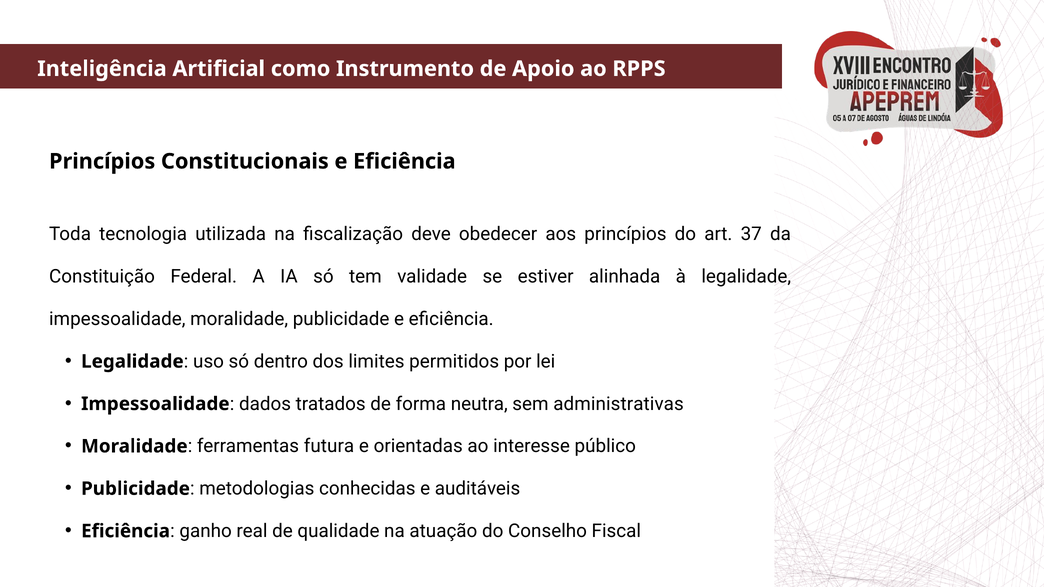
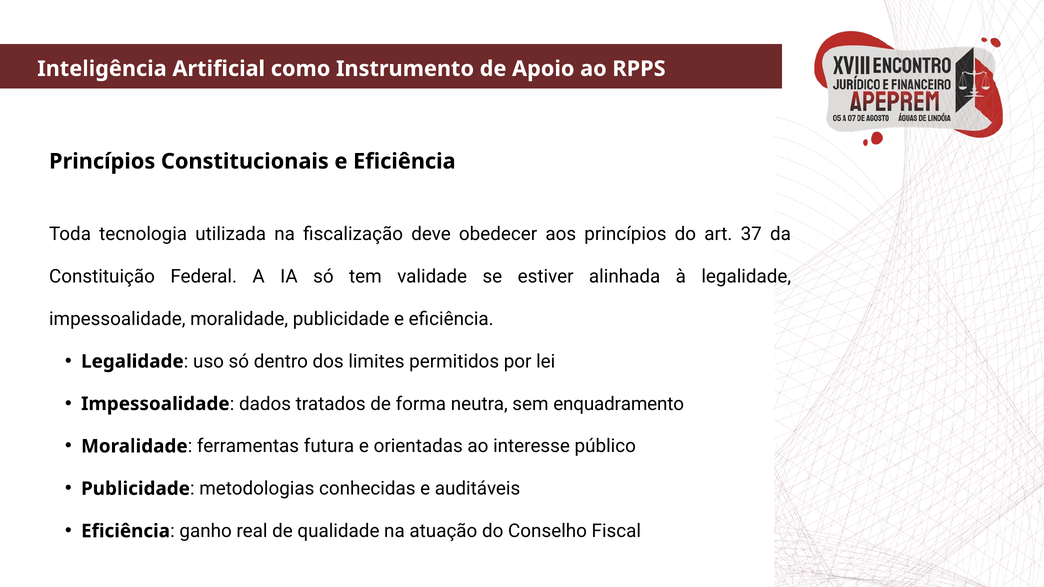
administrativas: administrativas -> enquadramento (619, 404)
